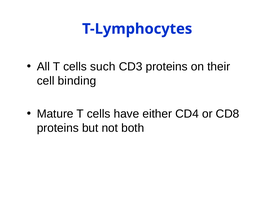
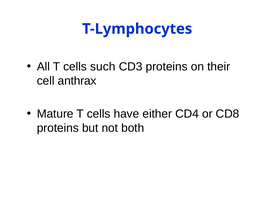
binding: binding -> anthrax (77, 81)
